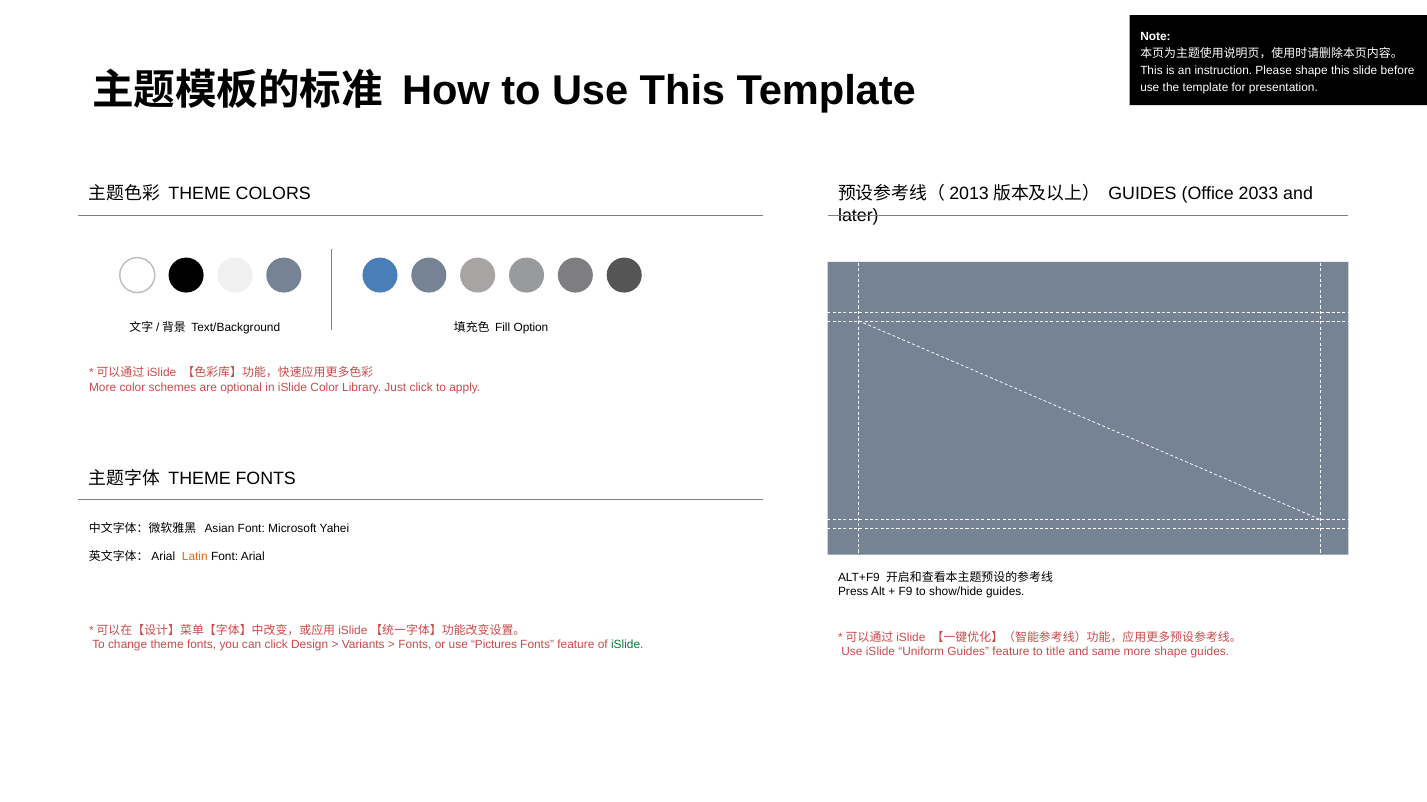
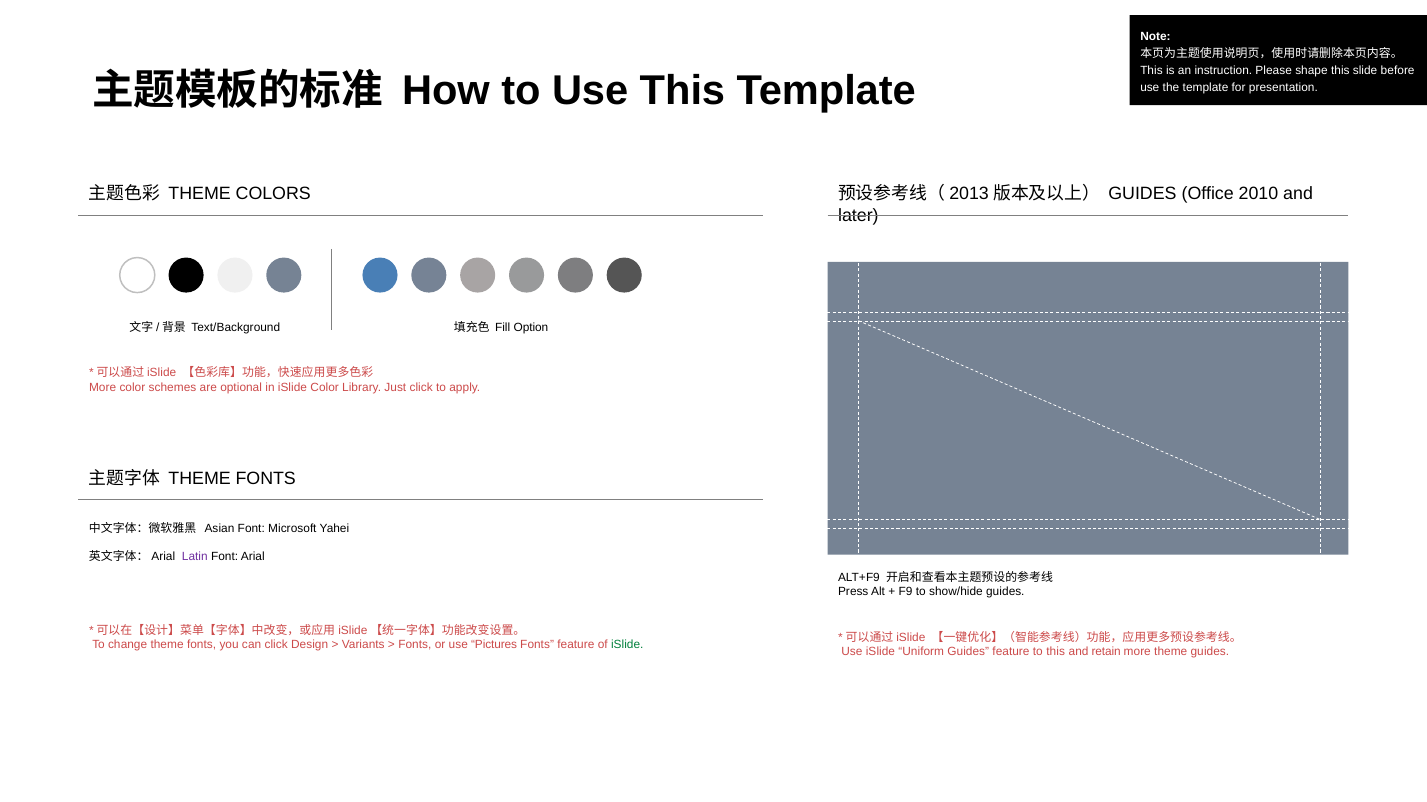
2033: 2033 -> 2010 (1258, 194)
Latin colour: orange -> purple (195, 557)
to title: title -> this (1056, 652)
same: same -> retain (1106, 652)
more shape: shape -> theme (1171, 652)
